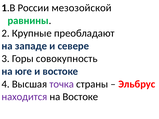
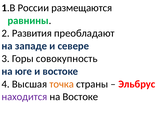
мезозойской: мезозойской -> размещаются (82, 8)
Крупные: Крупные -> Развития (32, 33)
точка colour: purple -> orange (62, 84)
